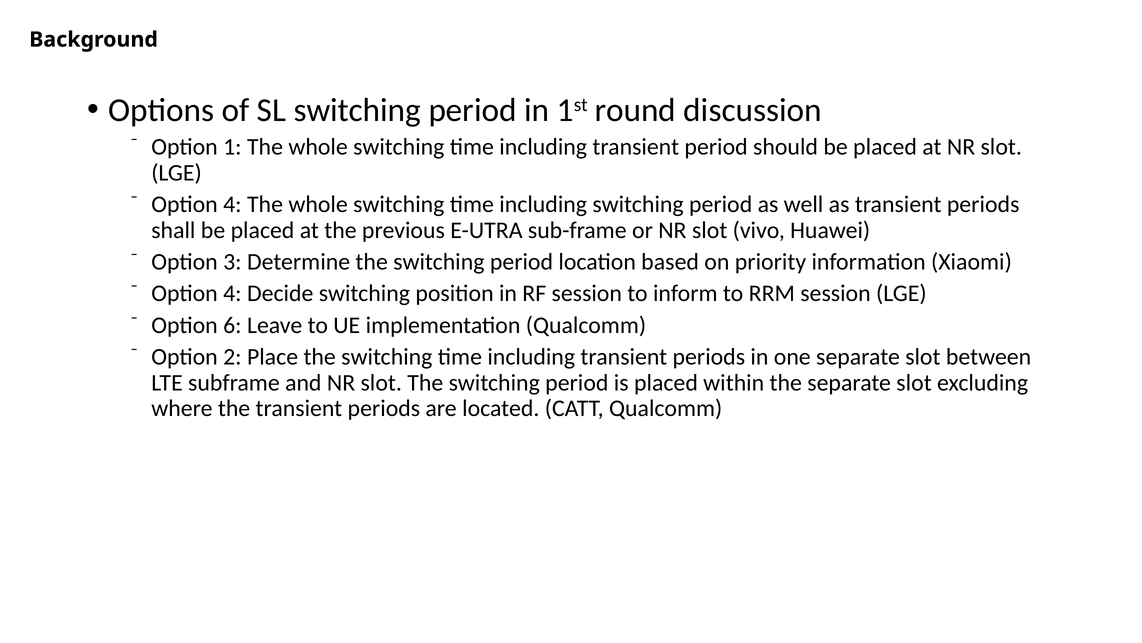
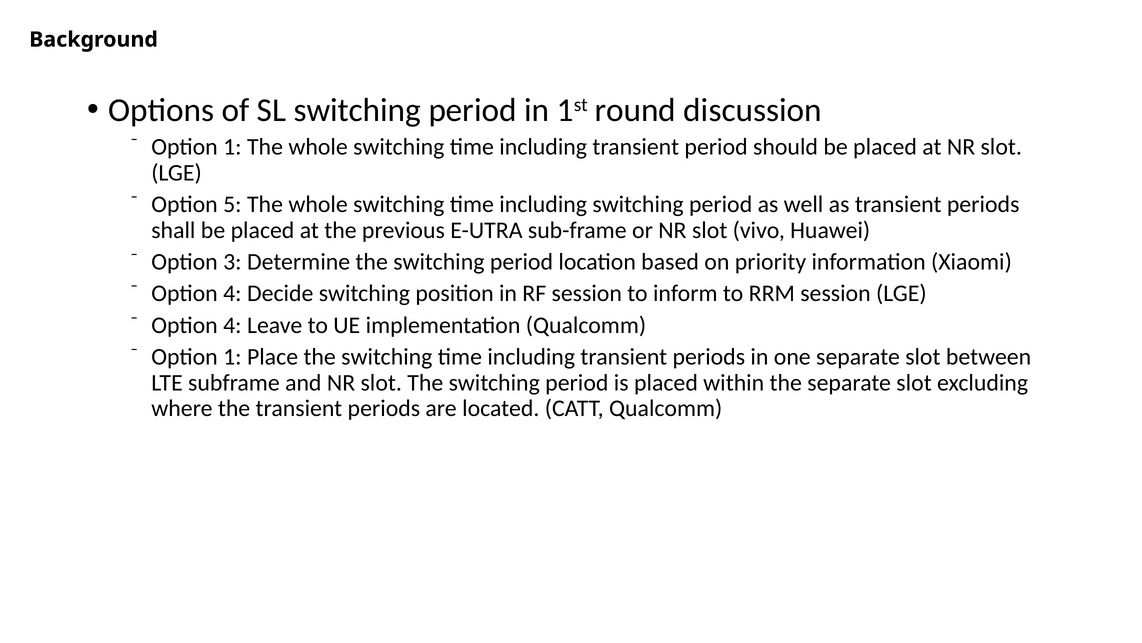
4: 4 -> 5 (232, 204)
6: 6 -> 4 (232, 325)
2: 2 -> 1 (232, 357)
